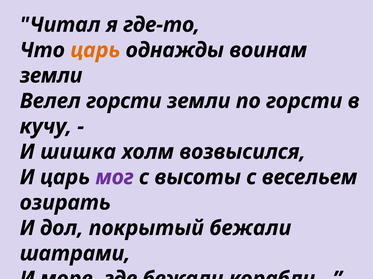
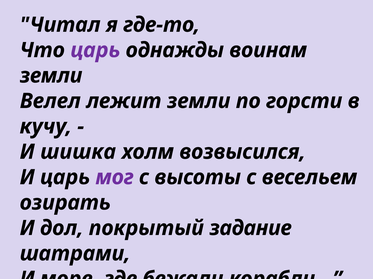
царь colour: orange -> purple (95, 50)
Велел горсти: горсти -> лежит (124, 101)
покрытый бежали: бежали -> задание (250, 229)
